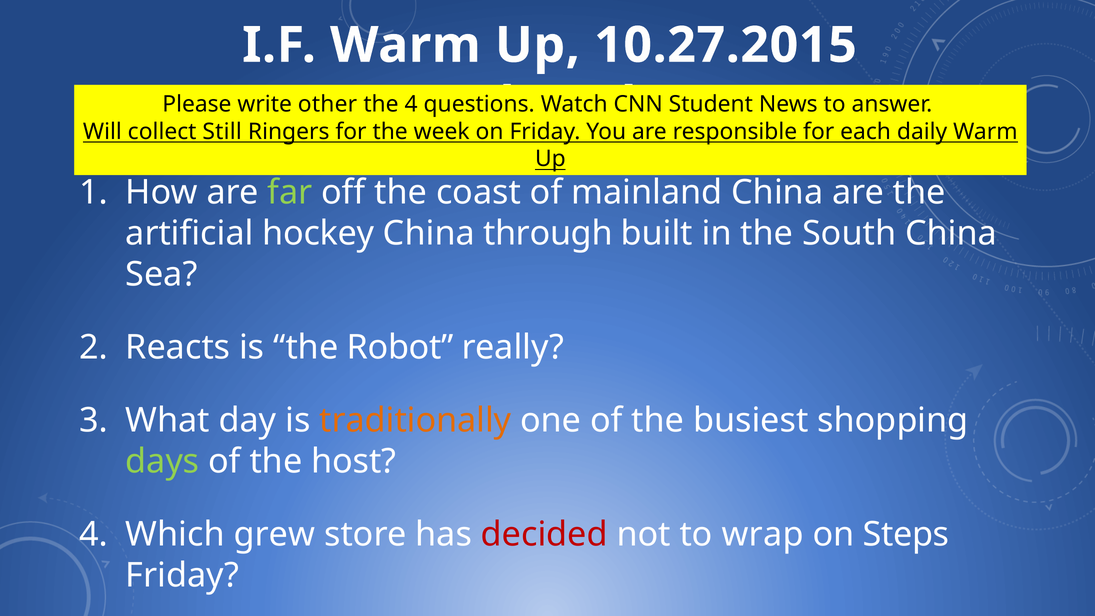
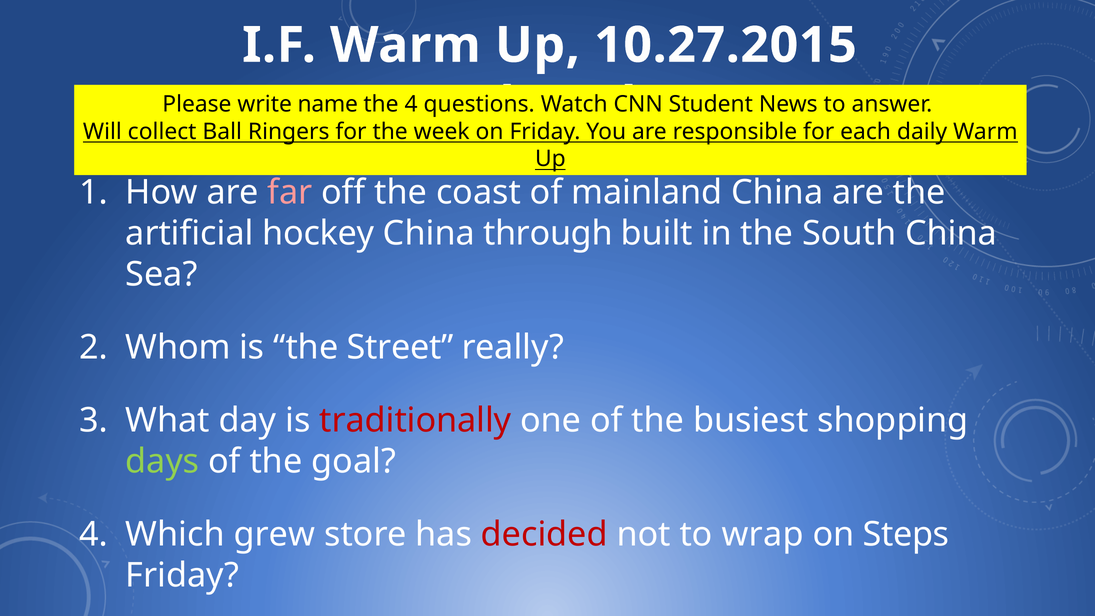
other: other -> name (328, 104)
Still: Still -> Ball (222, 132)
far colour: light green -> pink (290, 192)
Reacts: Reacts -> Whom (178, 347)
Robot: Robot -> Street (400, 347)
traditionally colour: orange -> red (415, 420)
host: host -> goal (354, 461)
